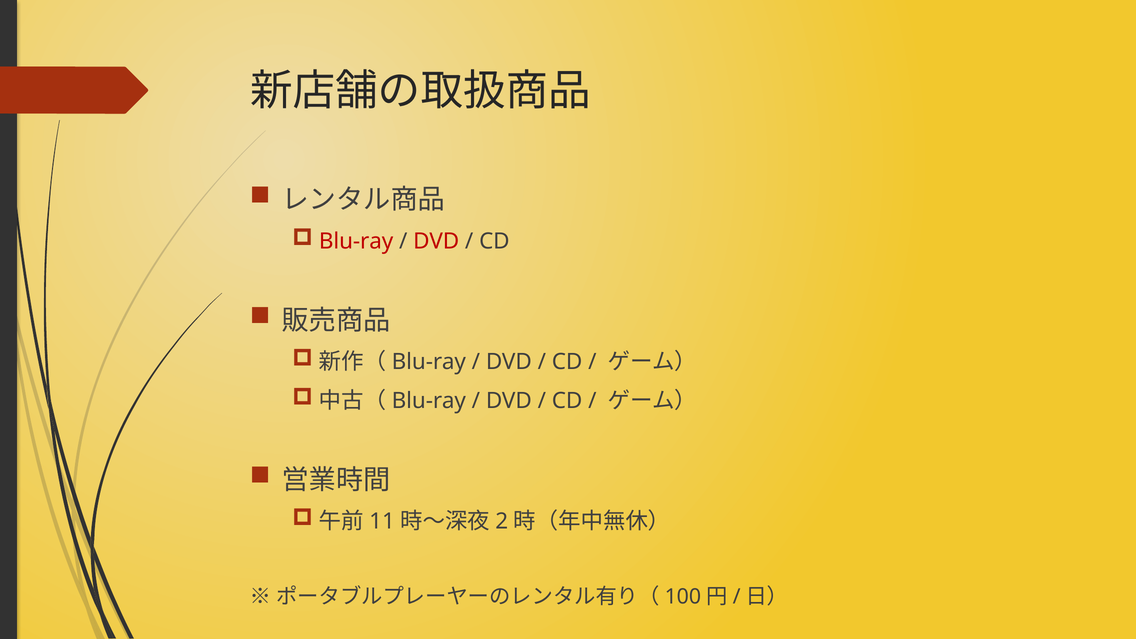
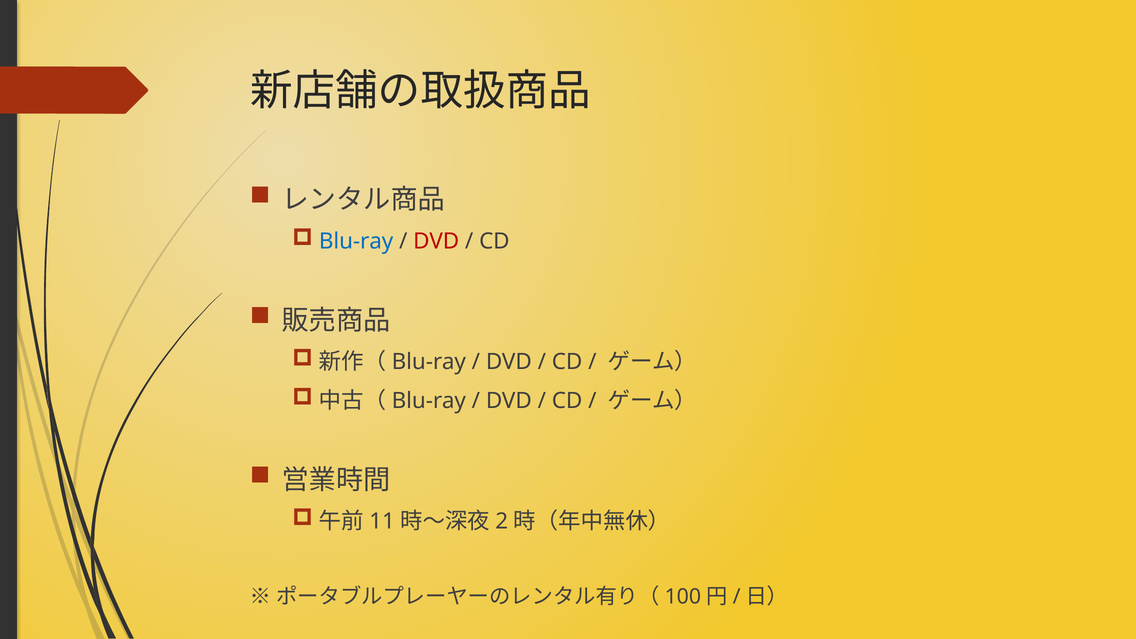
Blu-ray colour: red -> blue (356, 241)
